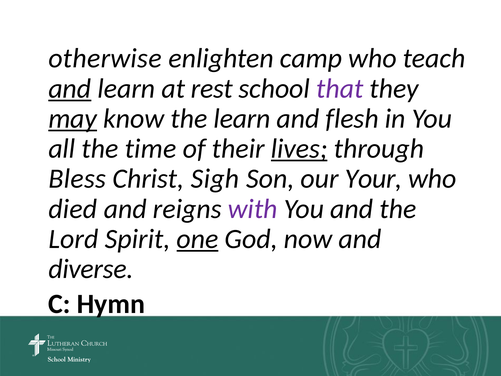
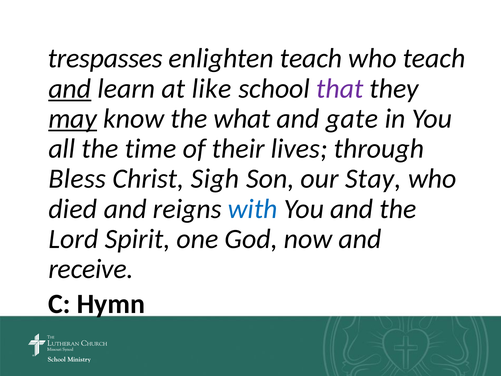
otherwise: otherwise -> trespasses (105, 58)
enlighten camp: camp -> teach (311, 58)
rest: rest -> like (212, 88)
the learn: learn -> what (242, 118)
flesh: flesh -> gate (352, 118)
lives underline: present -> none (299, 149)
Your: Your -> Stay (373, 179)
with colour: purple -> blue (253, 209)
one underline: present -> none (197, 239)
diverse: diverse -> receive (91, 269)
